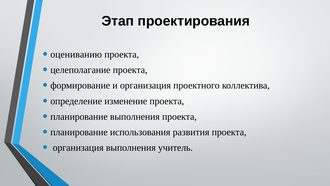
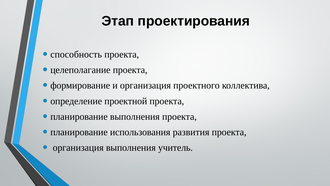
оцениванию: оцениванию -> способность (76, 54)
изменение: изменение -> проектной (126, 101)
